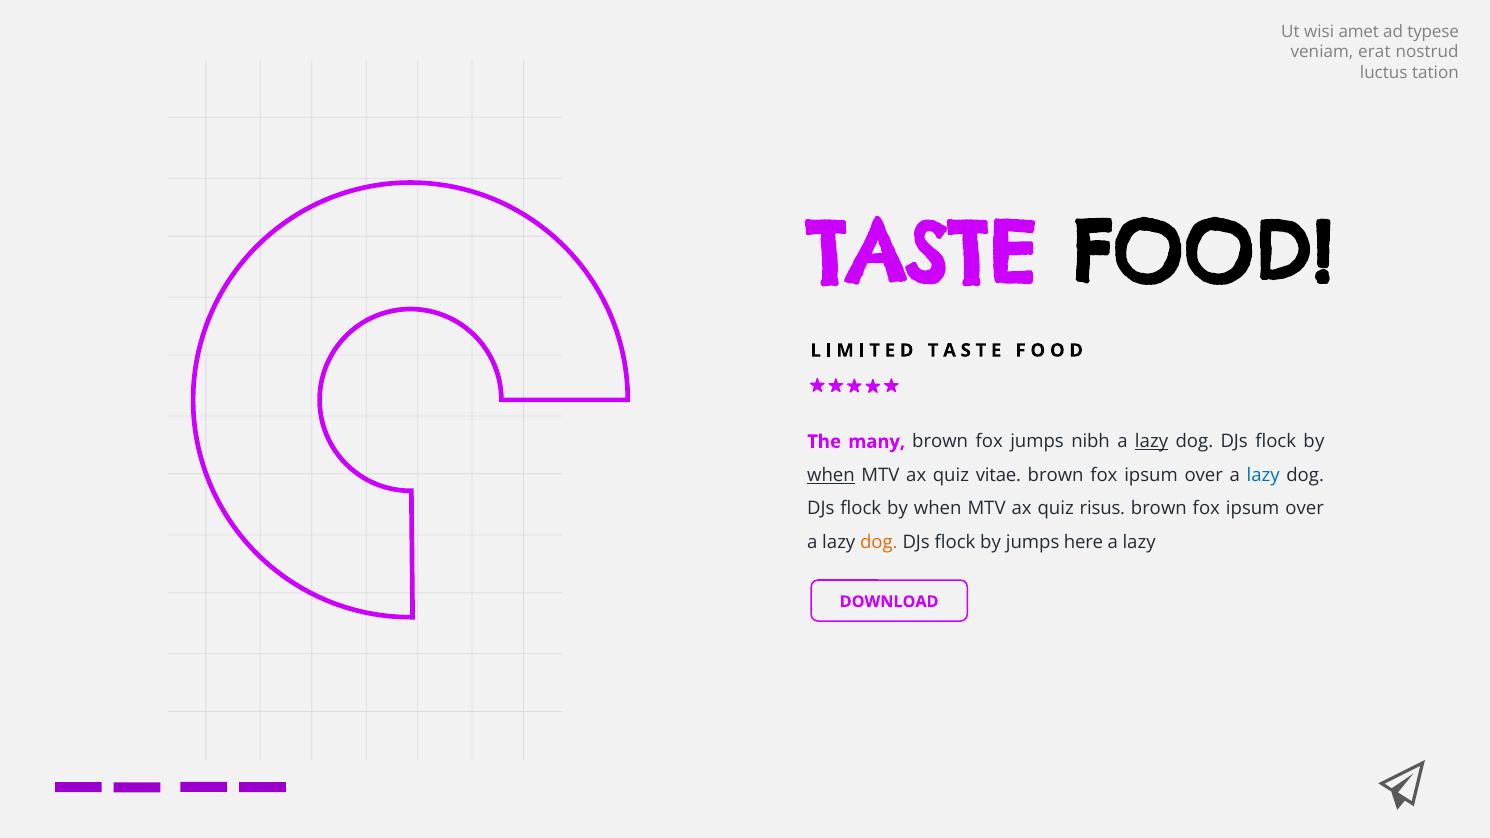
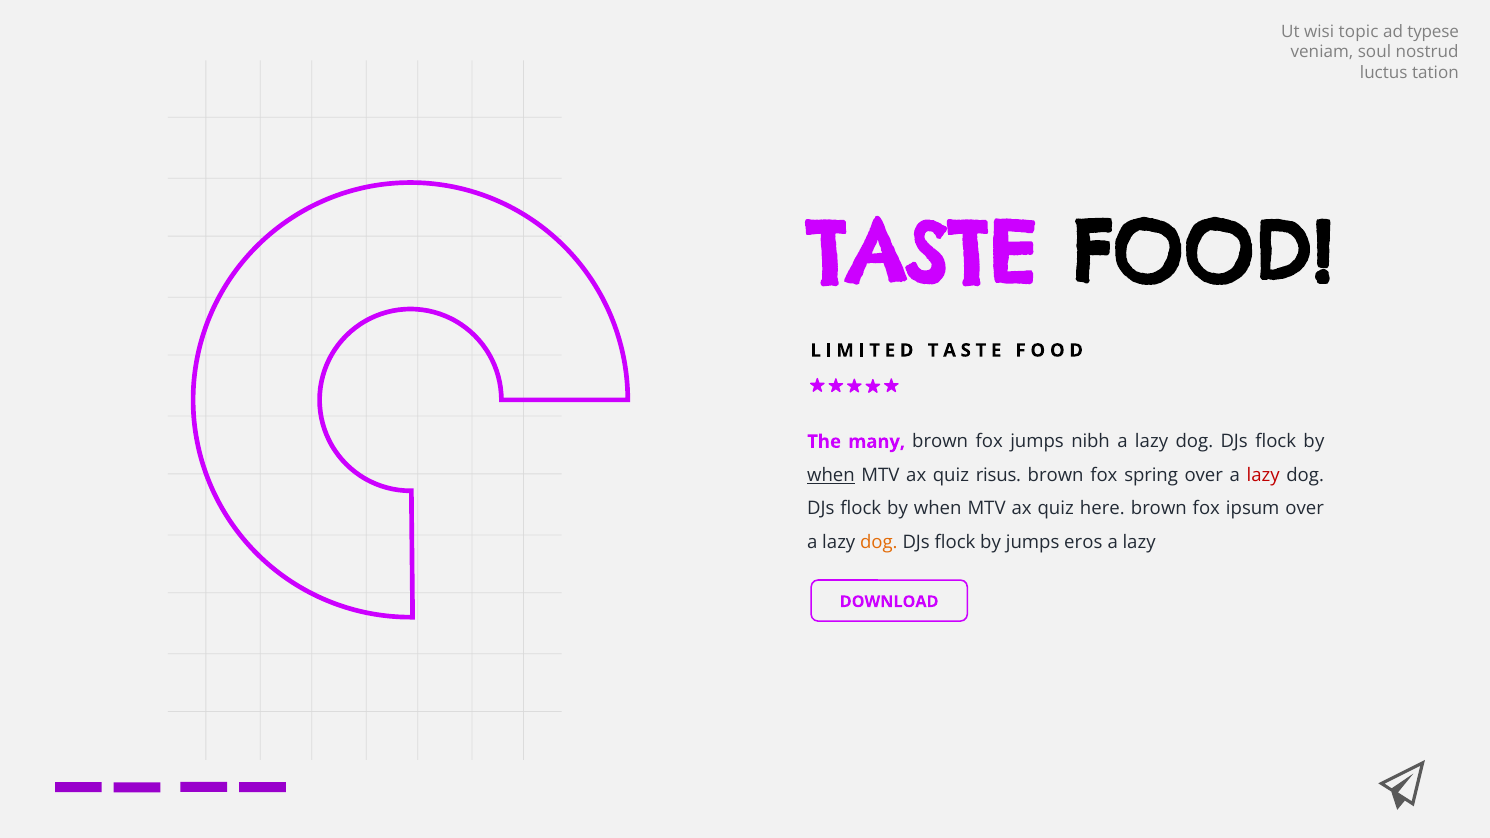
amet: amet -> topic (1359, 31)
erat: erat -> soul (1374, 52)
lazy underline: present -> none (1152, 442)
vitae: vitae -> risus (998, 475)
ipsum: ipsum -> spring (1151, 475)
lazy colour: blue -> red (1263, 475)
risus: risus -> here (1102, 509)
here: here -> eros (1083, 542)
